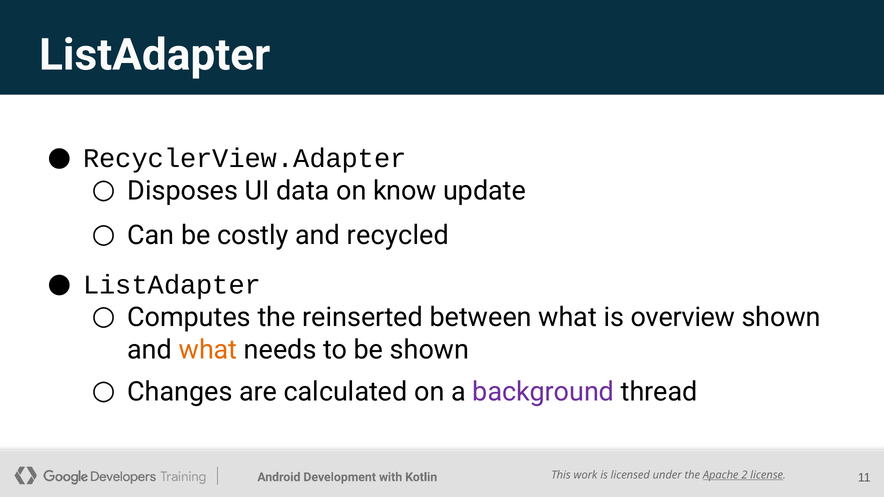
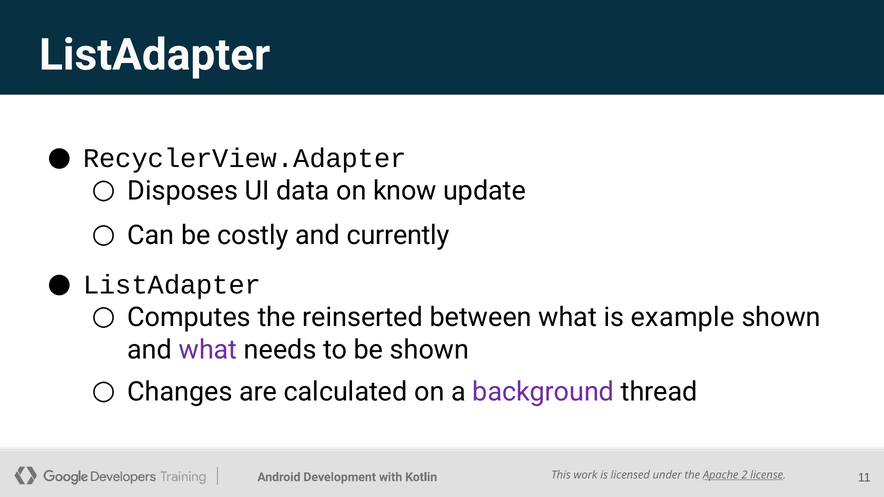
recycled: recycled -> currently (398, 236)
overview: overview -> example (683, 318)
what colour: orange -> purple (208, 350)
